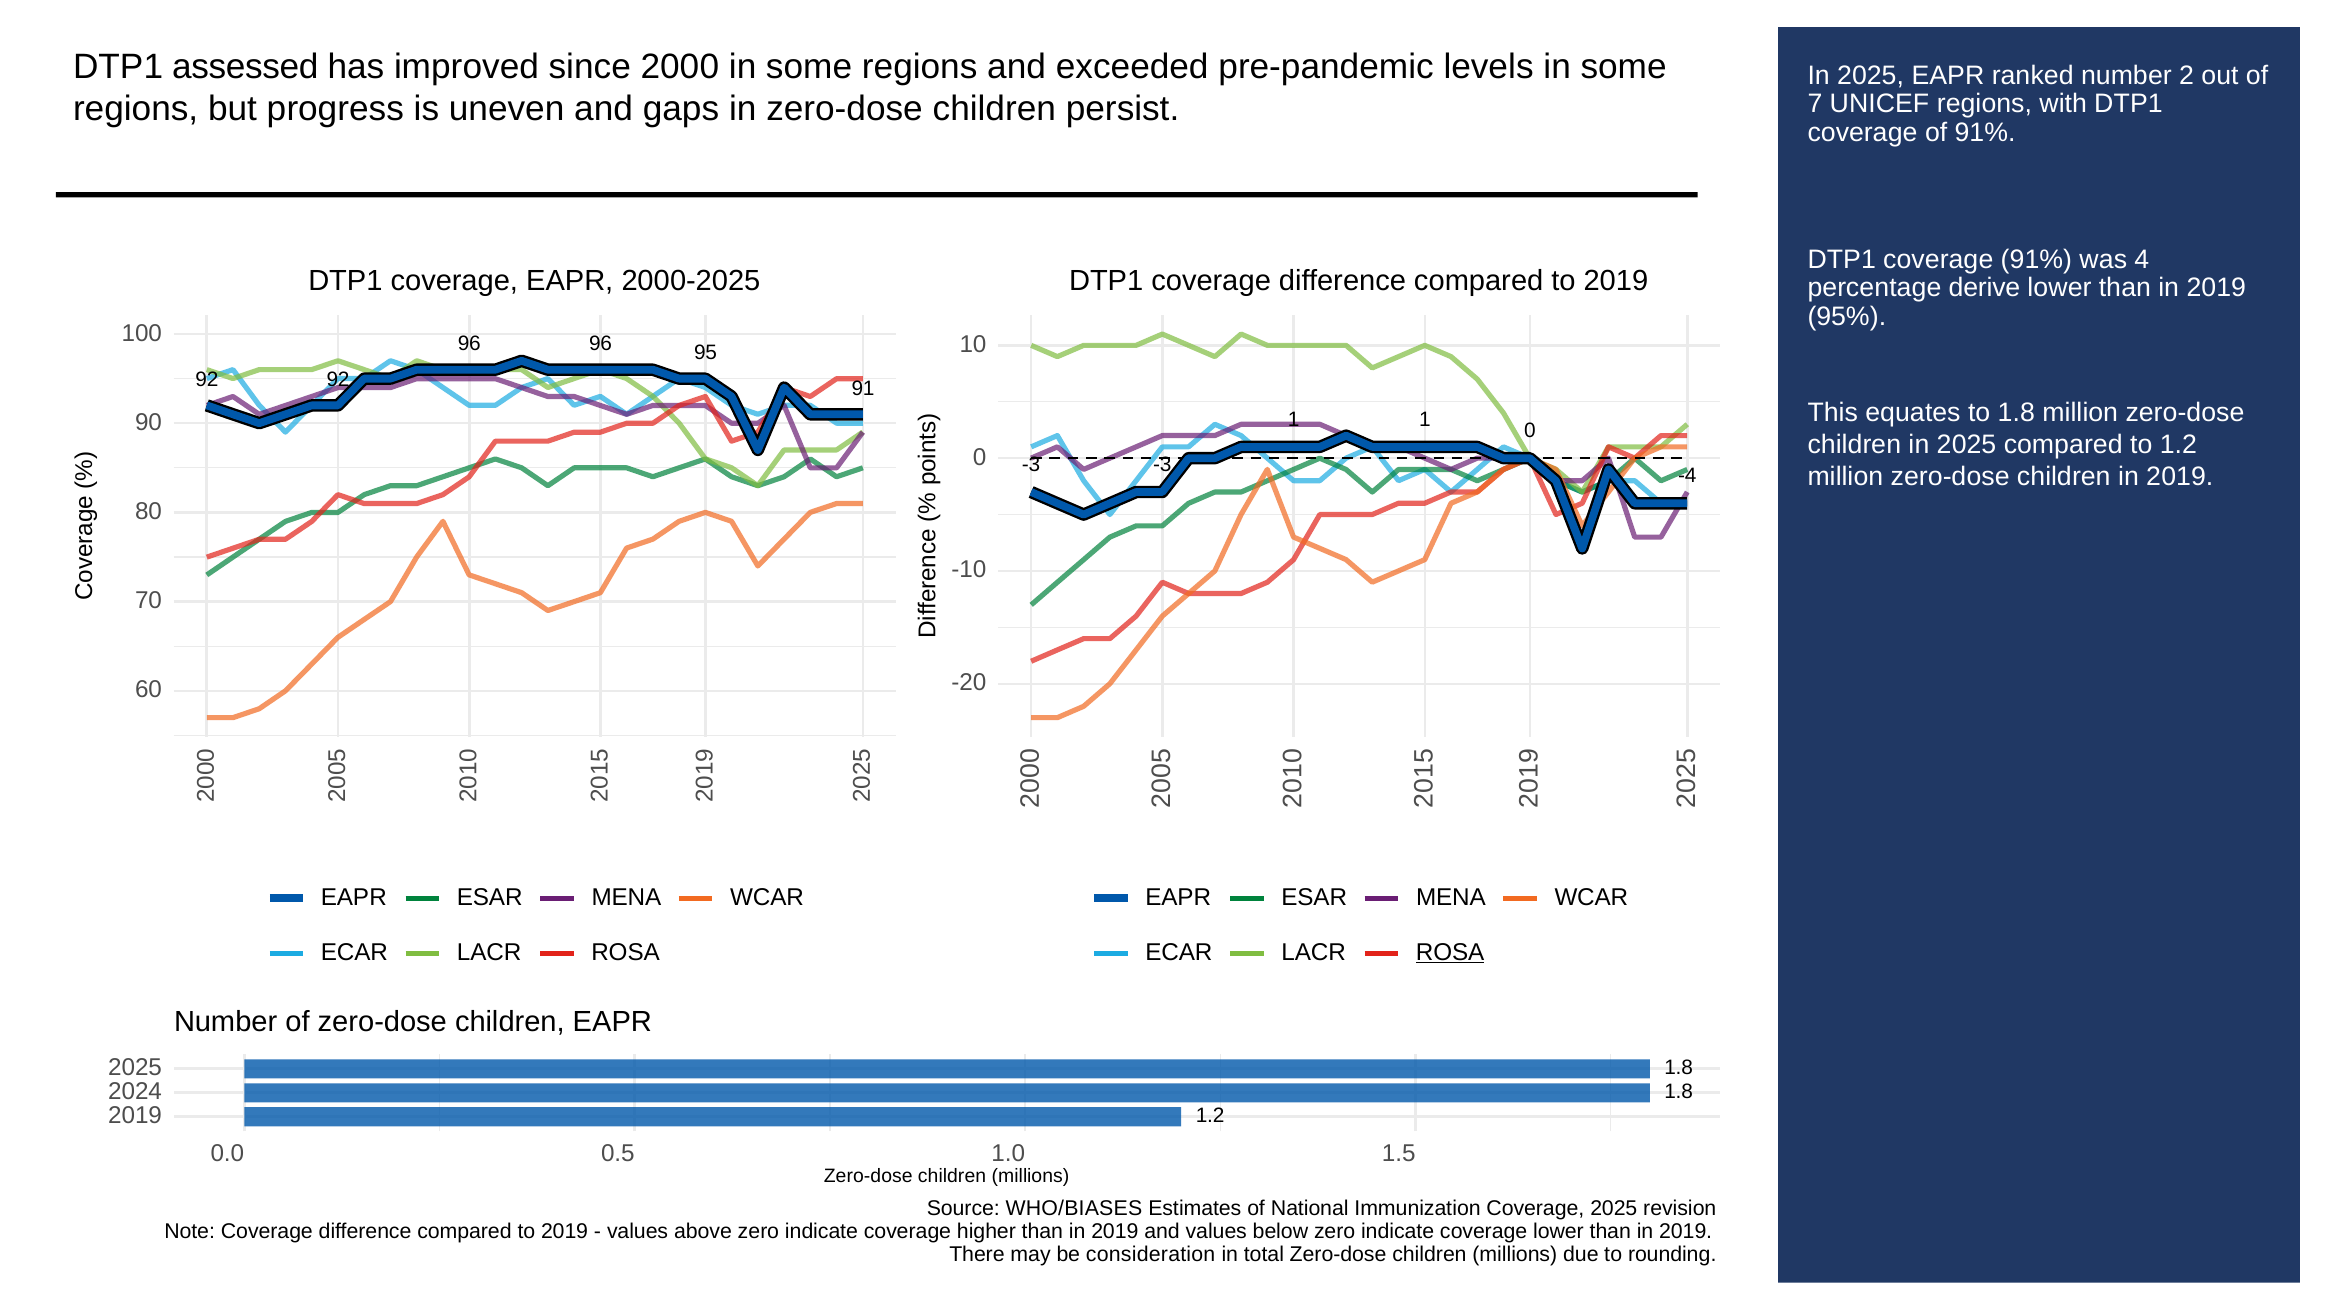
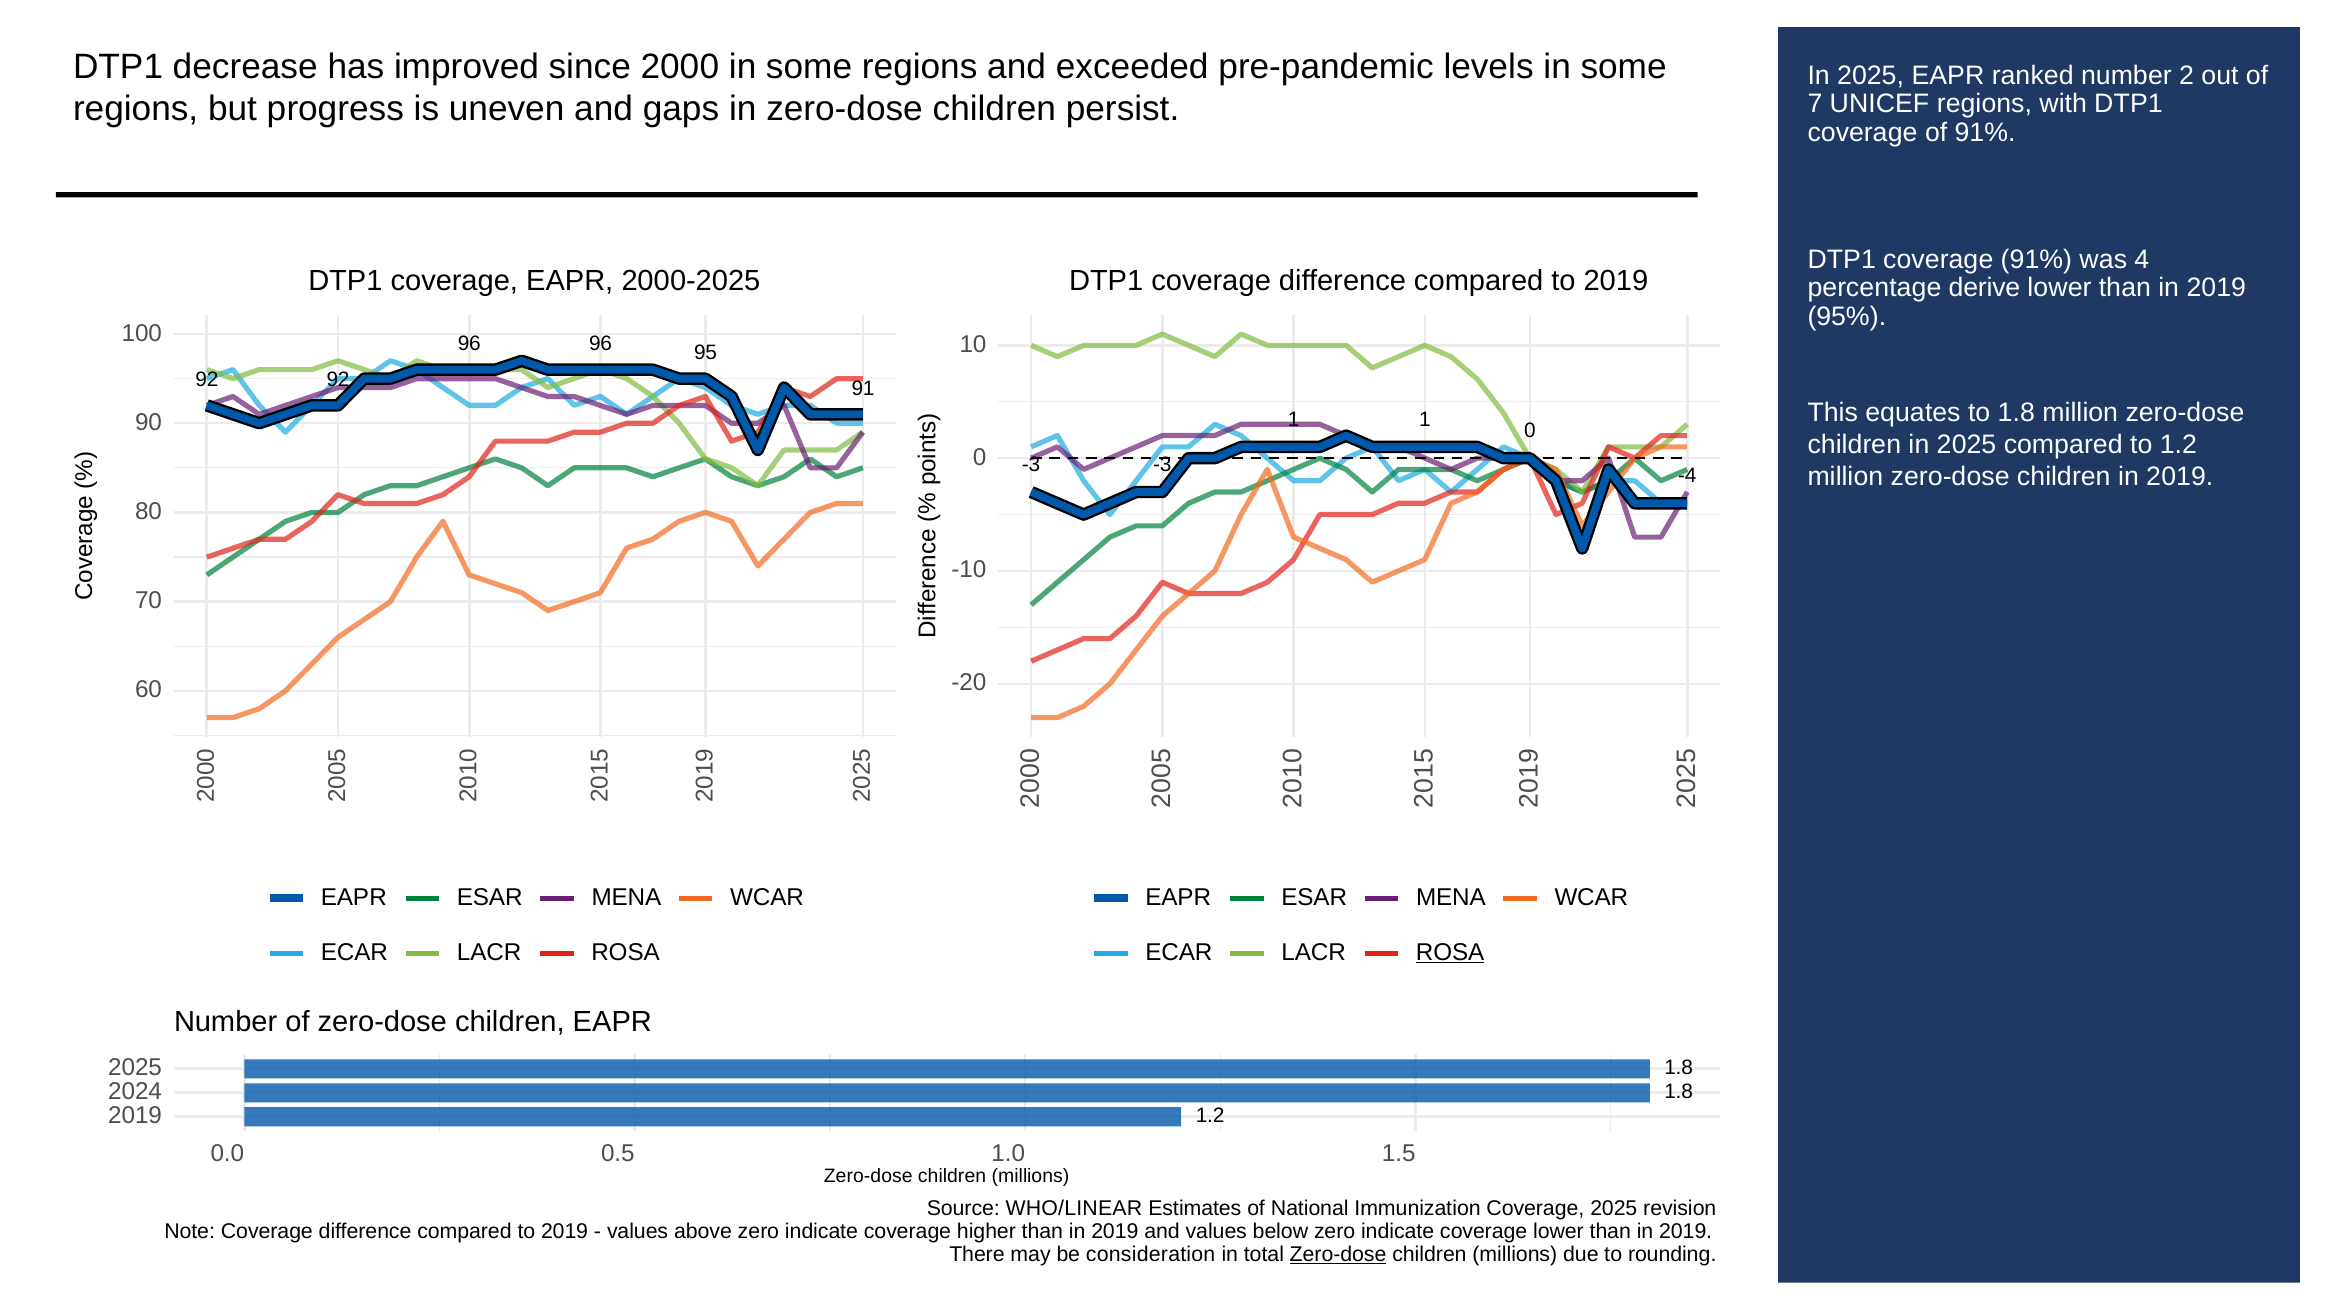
assessed: assessed -> decrease (245, 67)
WHO/BIASES: WHO/BIASES -> WHO/LINEAR (1074, 1208)
Zero-dose underline: none -> present (1338, 1254)
